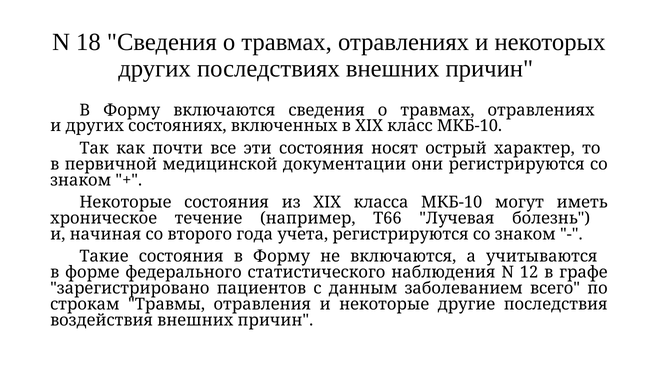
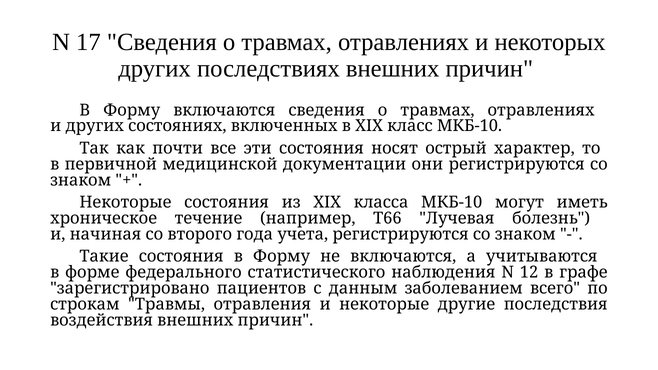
18: 18 -> 17 (88, 42)
